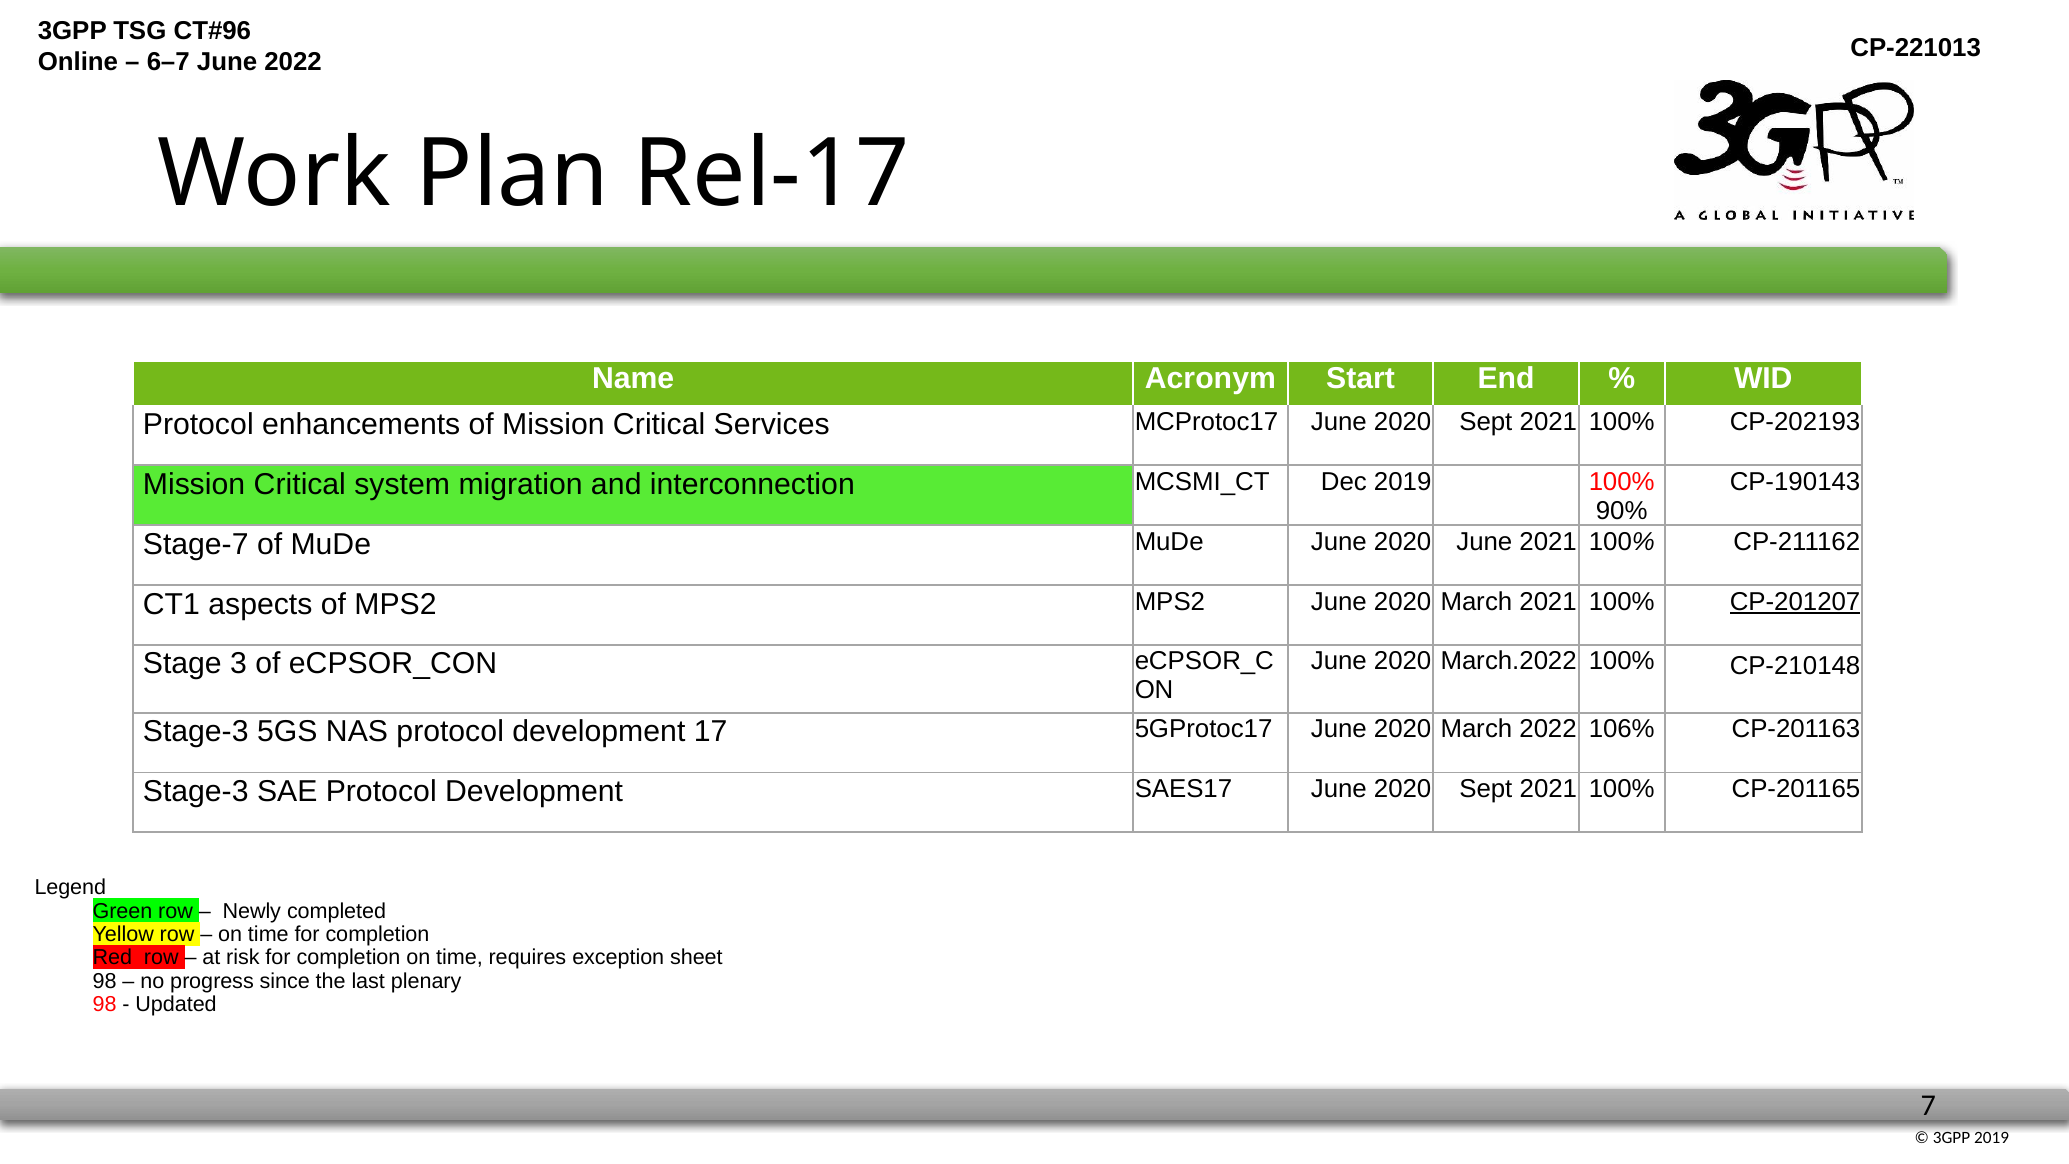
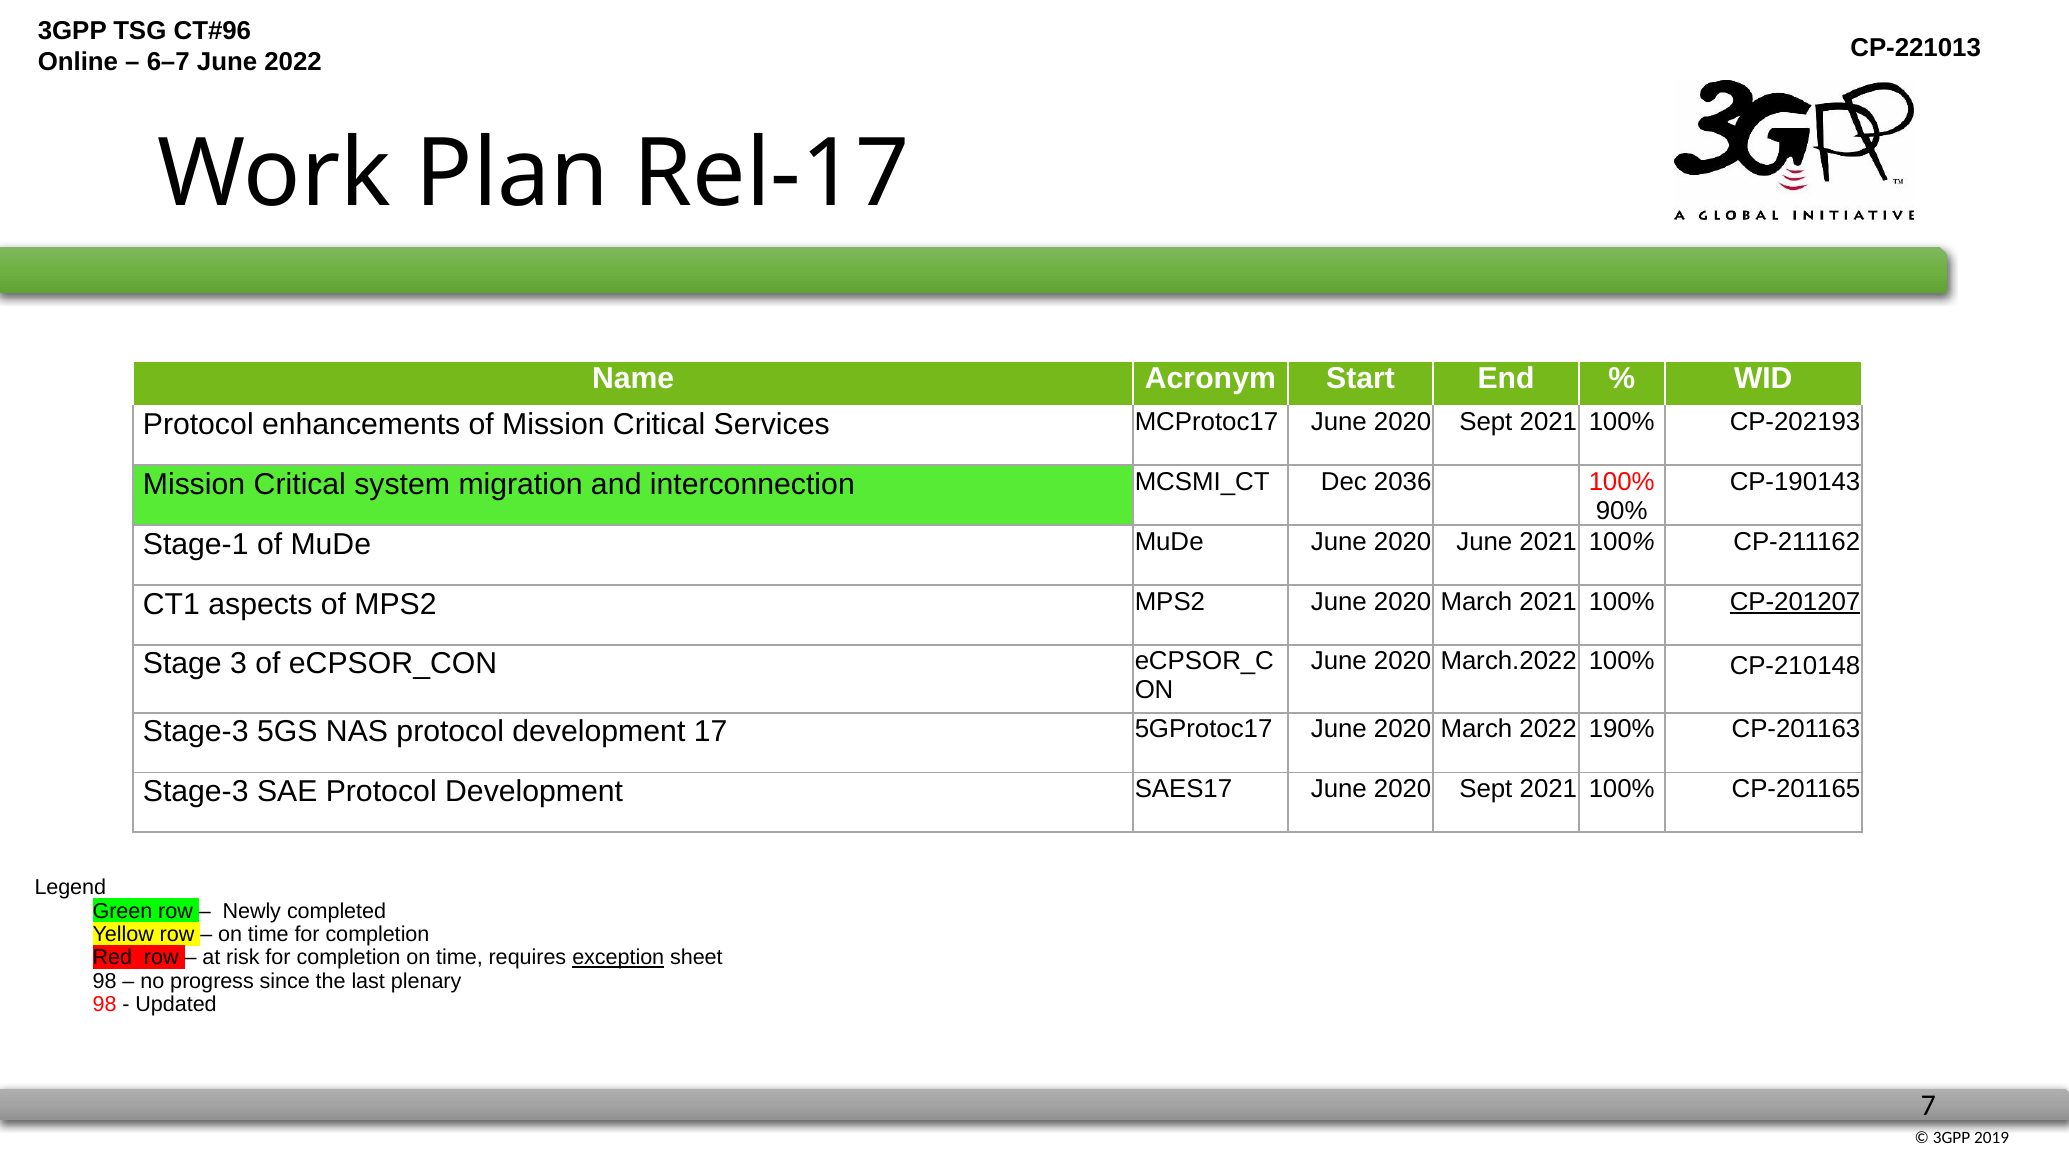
Dec 2019: 2019 -> 2036 (1403, 482)
Stage-7: Stage-7 -> Stage-1 (196, 544)
106%: 106% -> 190% (1622, 729)
exception underline: none -> present (618, 957)
